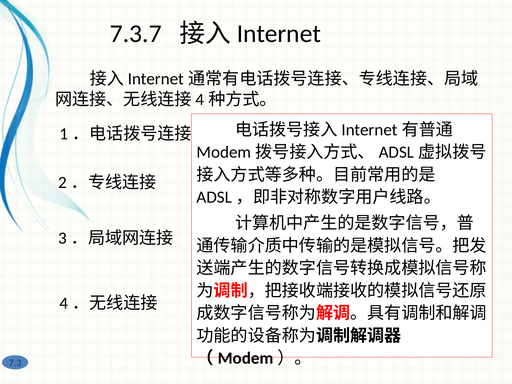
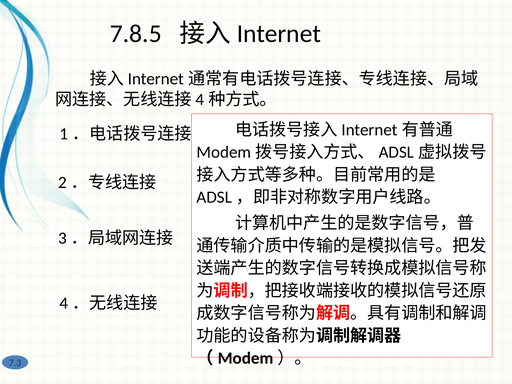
7.3.7: 7.3.7 -> 7.8.5 (136, 34)
